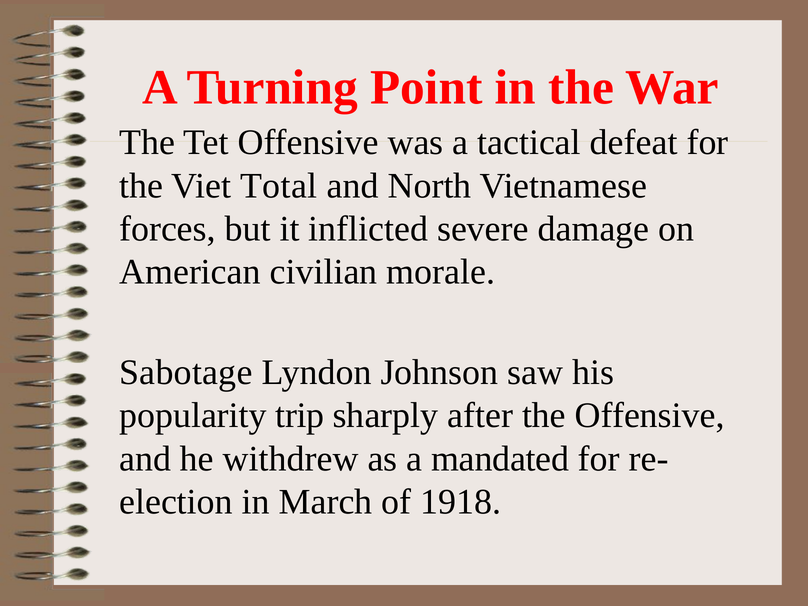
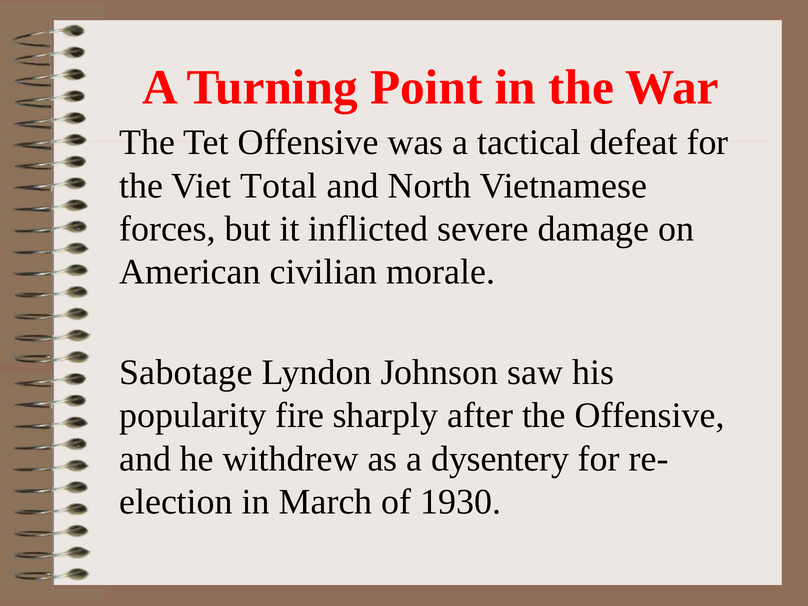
trip: trip -> fire (300, 416)
mandated: mandated -> dysentery (500, 459)
1918: 1918 -> 1930 (461, 502)
